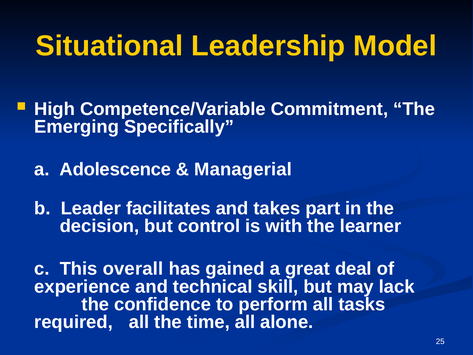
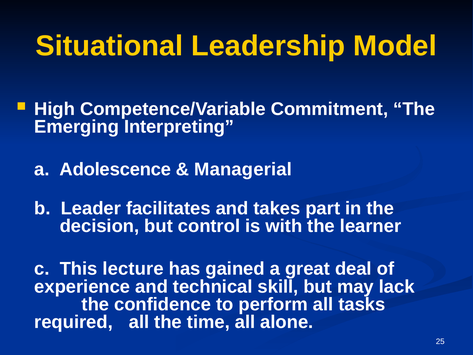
Specifically: Specifically -> Interpreting (179, 127)
overall: overall -> lecture (133, 269)
